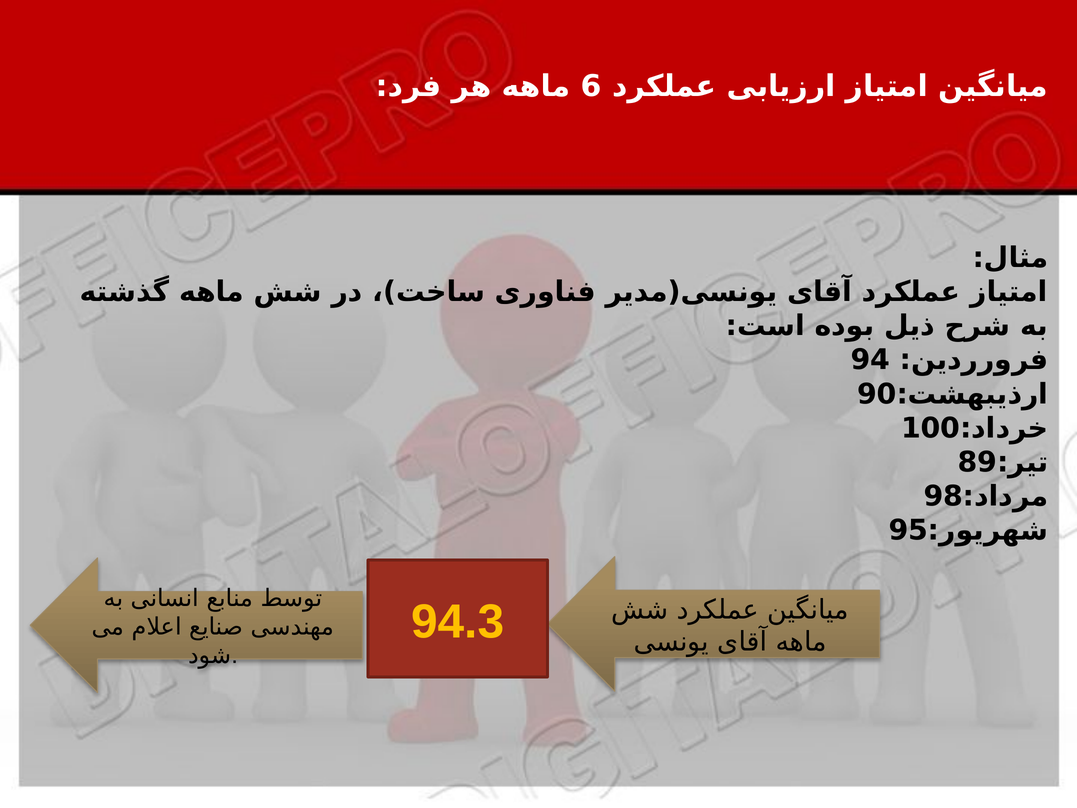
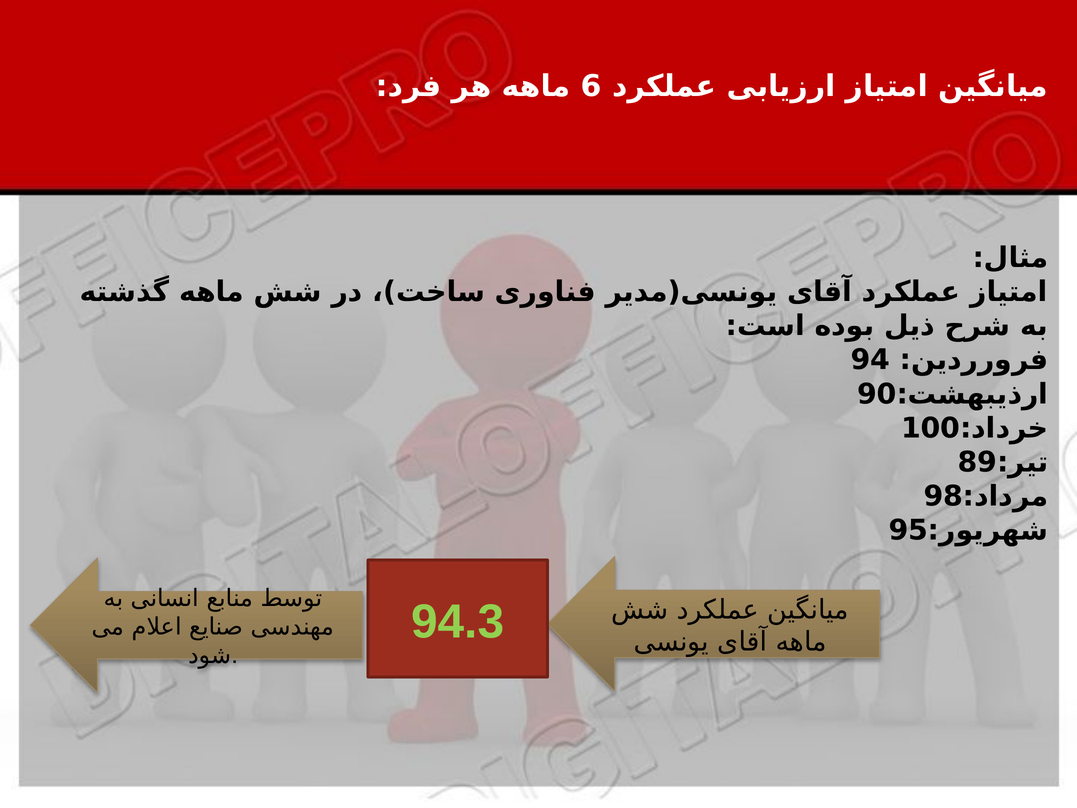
94.3 colour: yellow -> light green (458, 622)
